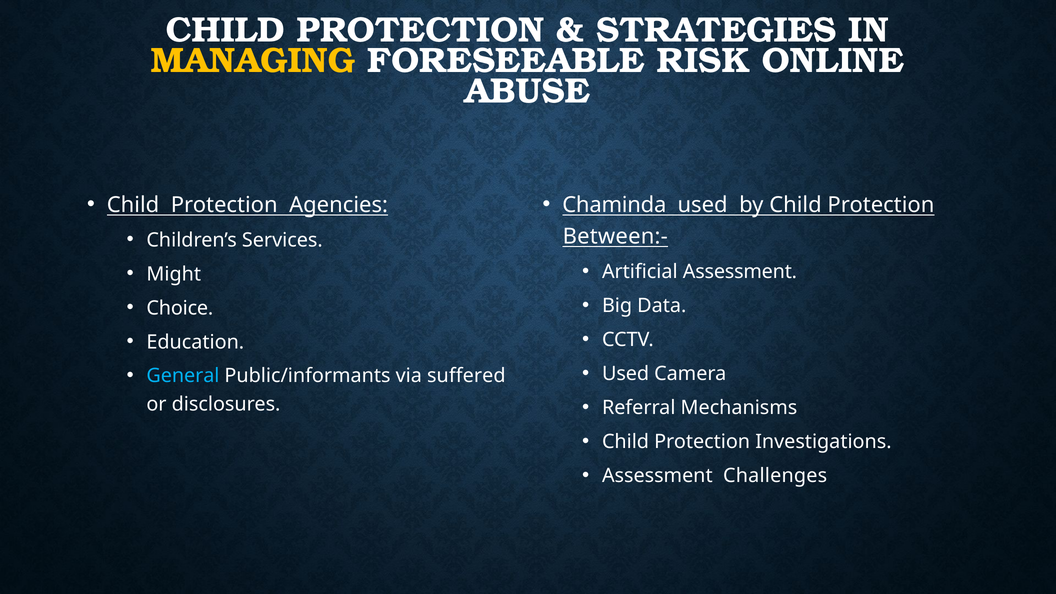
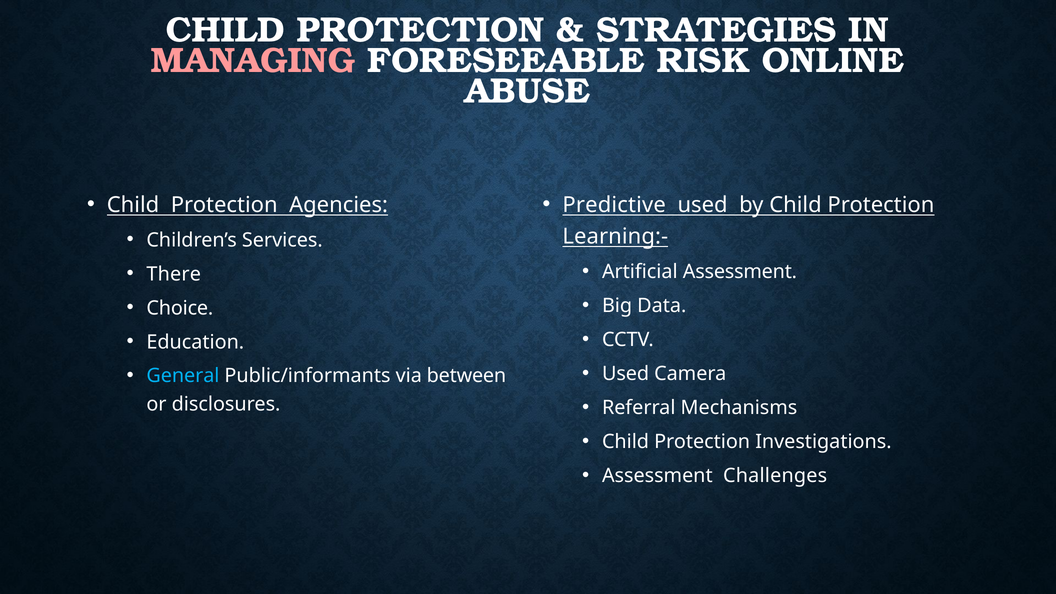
MANAGING colour: yellow -> pink (253, 61)
Chaminda: Chaminda -> Predictive (614, 205)
Between:-: Between:- -> Learning:- (615, 237)
Might: Might -> There (174, 274)
suffered: suffered -> between (466, 376)
